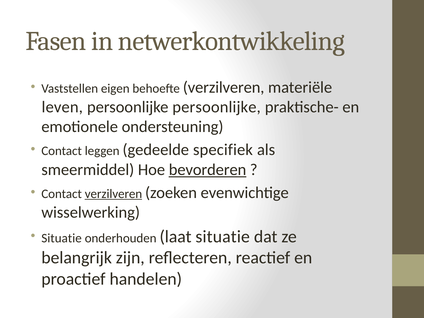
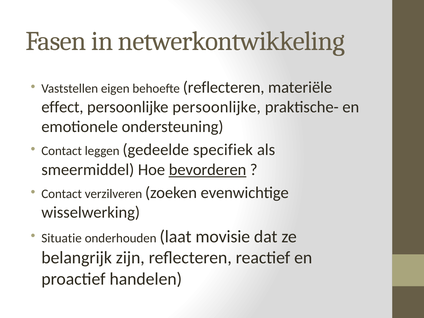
behoefte verzilveren: verzilveren -> reflecteren (224, 87)
leven: leven -> effect (62, 107)
verzilveren underline: present -> none (113, 194)
laat situatie: situatie -> movisie (223, 237)
